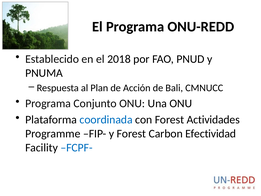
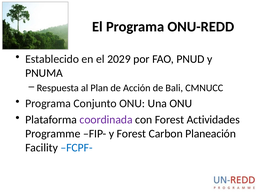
2018: 2018 -> 2029 (119, 59)
coordinada colour: blue -> purple (106, 120)
Efectividad: Efectividad -> Planeación (211, 134)
